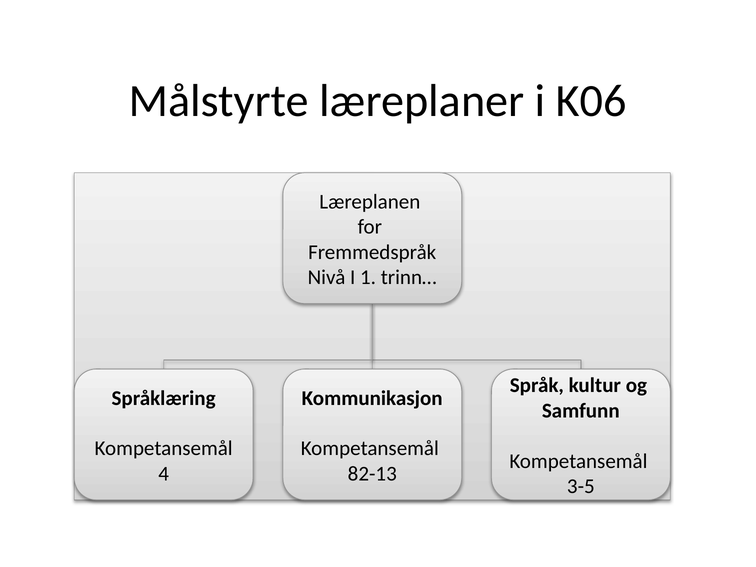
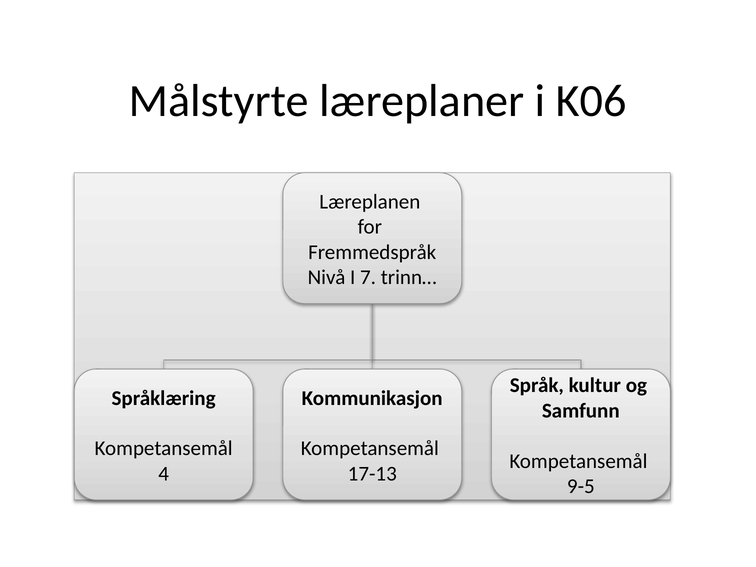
1: 1 -> 7 (368, 277)
82-13: 82-13 -> 17-13 (372, 474)
3-5: 3-5 -> 9-5 (581, 486)
